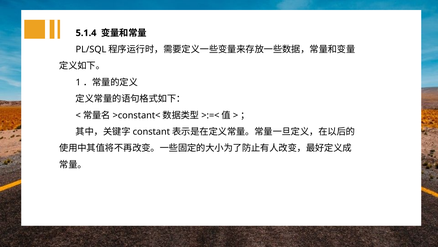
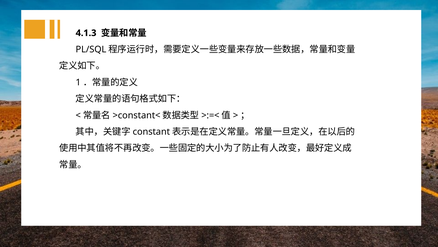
5.1.4: 5.1.4 -> 4.1.3 (86, 33)
